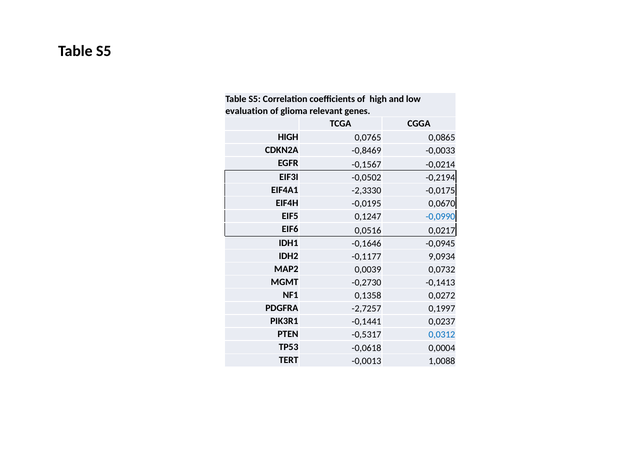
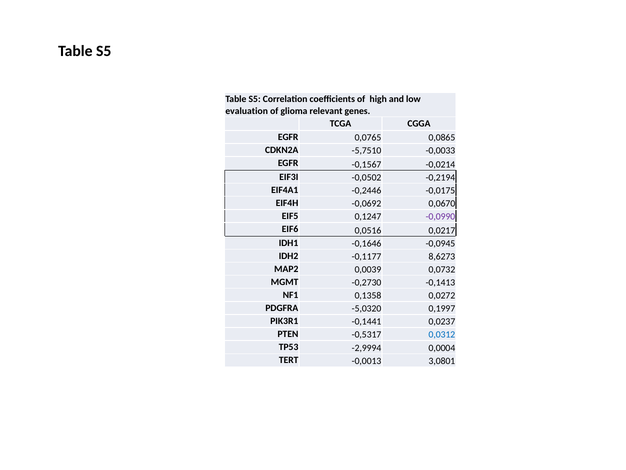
HIGH: HIGH -> EGFR (288, 137)
-0,8469: -0,8469 -> -5,7510 (367, 151)
-2,3330: -2,3330 -> -0,2446 (367, 190)
-0,0195: -0,0195 -> -0,0692 (367, 203)
-0,0990 colour: blue -> purple (440, 216)
9,0934: 9,0934 -> 8,6273 (442, 256)
-2,7257: -2,7257 -> -5,0320 (367, 308)
-0,0618: -0,0618 -> -2,9994 (367, 347)
1,0088: 1,0088 -> 3,0801 (442, 361)
